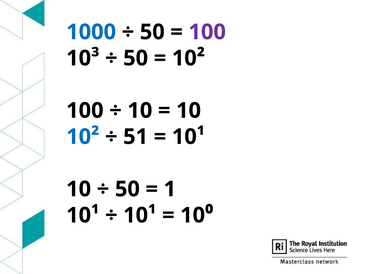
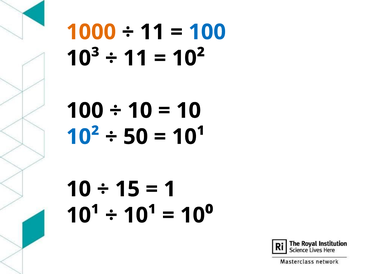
1000 colour: blue -> orange (91, 32)
50: 50 -> 11 (152, 32)
100 colour: purple -> blue (207, 32)
50: 50 -> 11 (136, 58)
51: 51 -> 50 (136, 137)
50: 50 -> 15 (127, 189)
